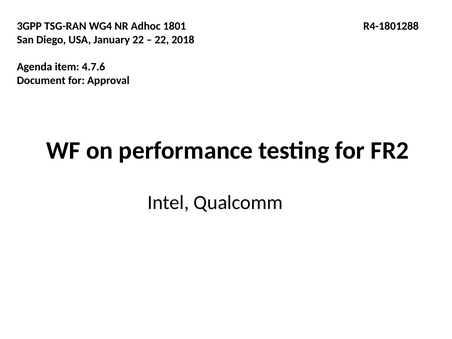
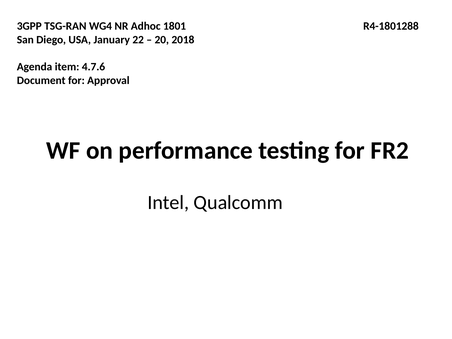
22: 22 -> 20 (162, 40)
